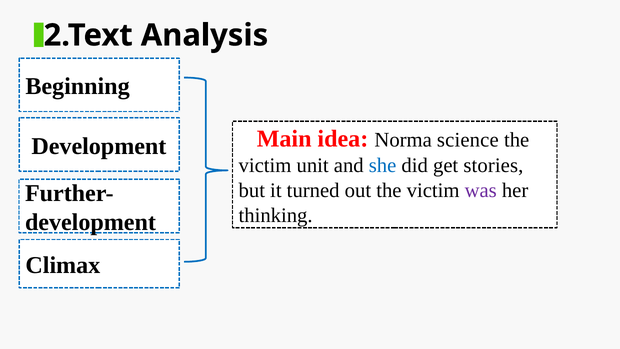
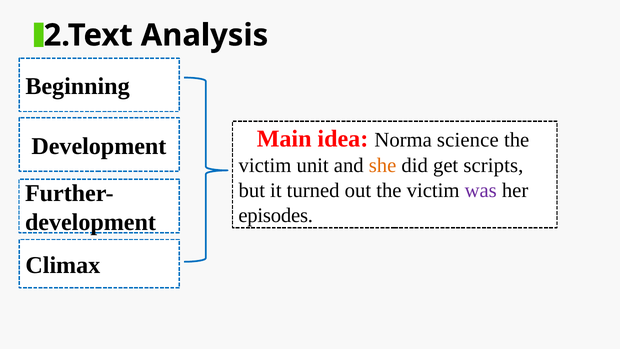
she colour: blue -> orange (383, 165)
stories: stories -> scripts (493, 165)
thinking: thinking -> episodes (276, 215)
